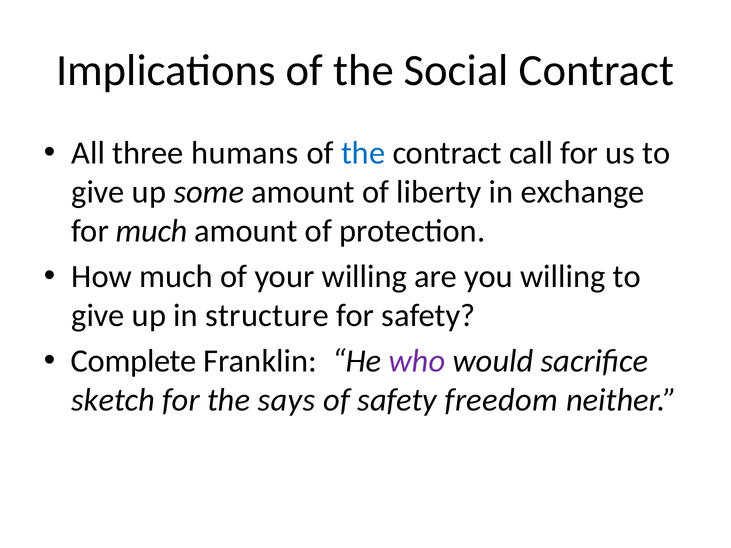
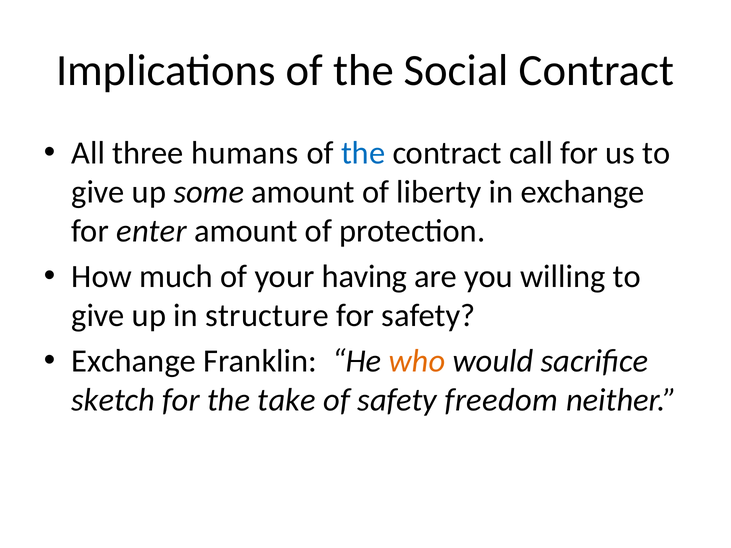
for much: much -> enter (152, 231)
your willing: willing -> having (365, 277)
Complete: Complete -> Exchange (134, 361)
who colour: purple -> orange (417, 361)
says: says -> take (287, 400)
